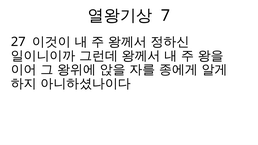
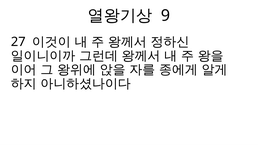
7: 7 -> 9 (166, 16)
